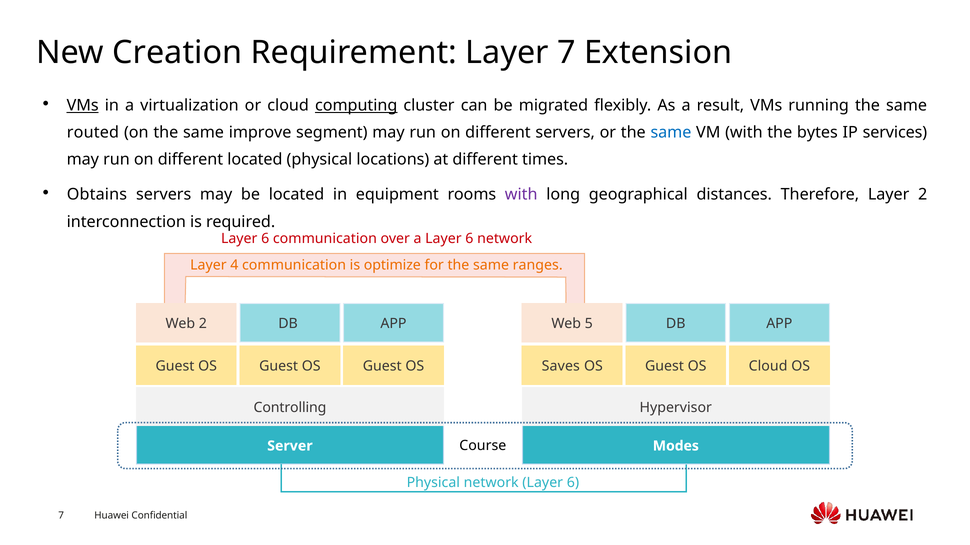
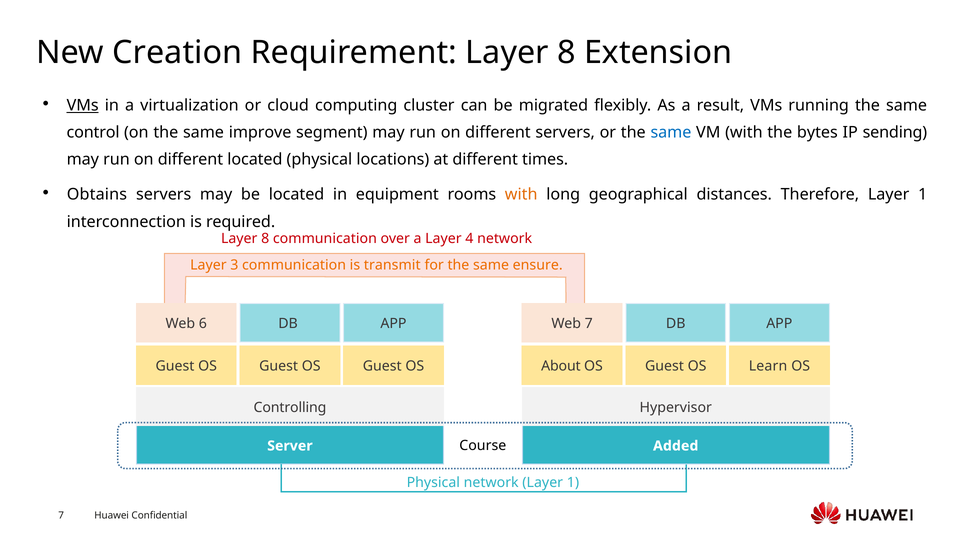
Requirement Layer 7: 7 -> 8 (566, 53)
computing underline: present -> none (356, 105)
routed: routed -> control (93, 133)
services: services -> sending (895, 133)
with colour: purple -> orange (521, 195)
Therefore Layer 2: 2 -> 1 (923, 195)
6: 6 -> 8 (265, 239)
a Layer 6: 6 -> 4 (469, 239)
4: 4 -> 3 (234, 265)
optimize: optimize -> transmit (392, 265)
ranges: ranges -> ensure (538, 265)
Web 2: 2 -> 6 (203, 324)
Web 5: 5 -> 7 (589, 324)
Saves: Saves -> About (561, 367)
OS Cloud: Cloud -> Learn (768, 367)
Modes: Modes -> Added (676, 446)
network Layer 6: 6 -> 1 (573, 483)
